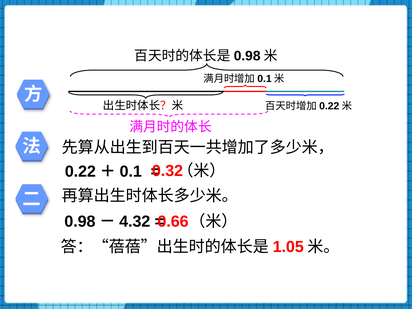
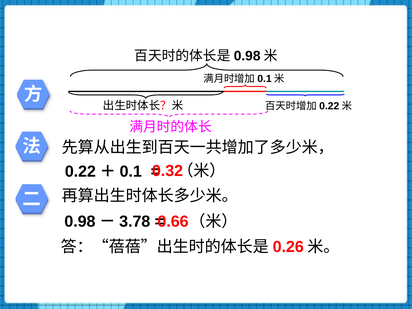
4.32: 4.32 -> 3.78 (135, 222)
1.05: 1.05 -> 0.26 (288, 247)
